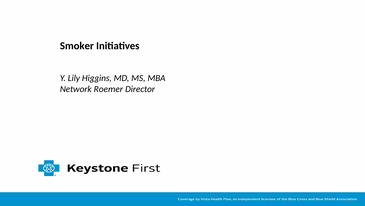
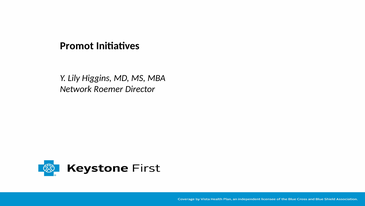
Smoker: Smoker -> Promot (77, 46)
